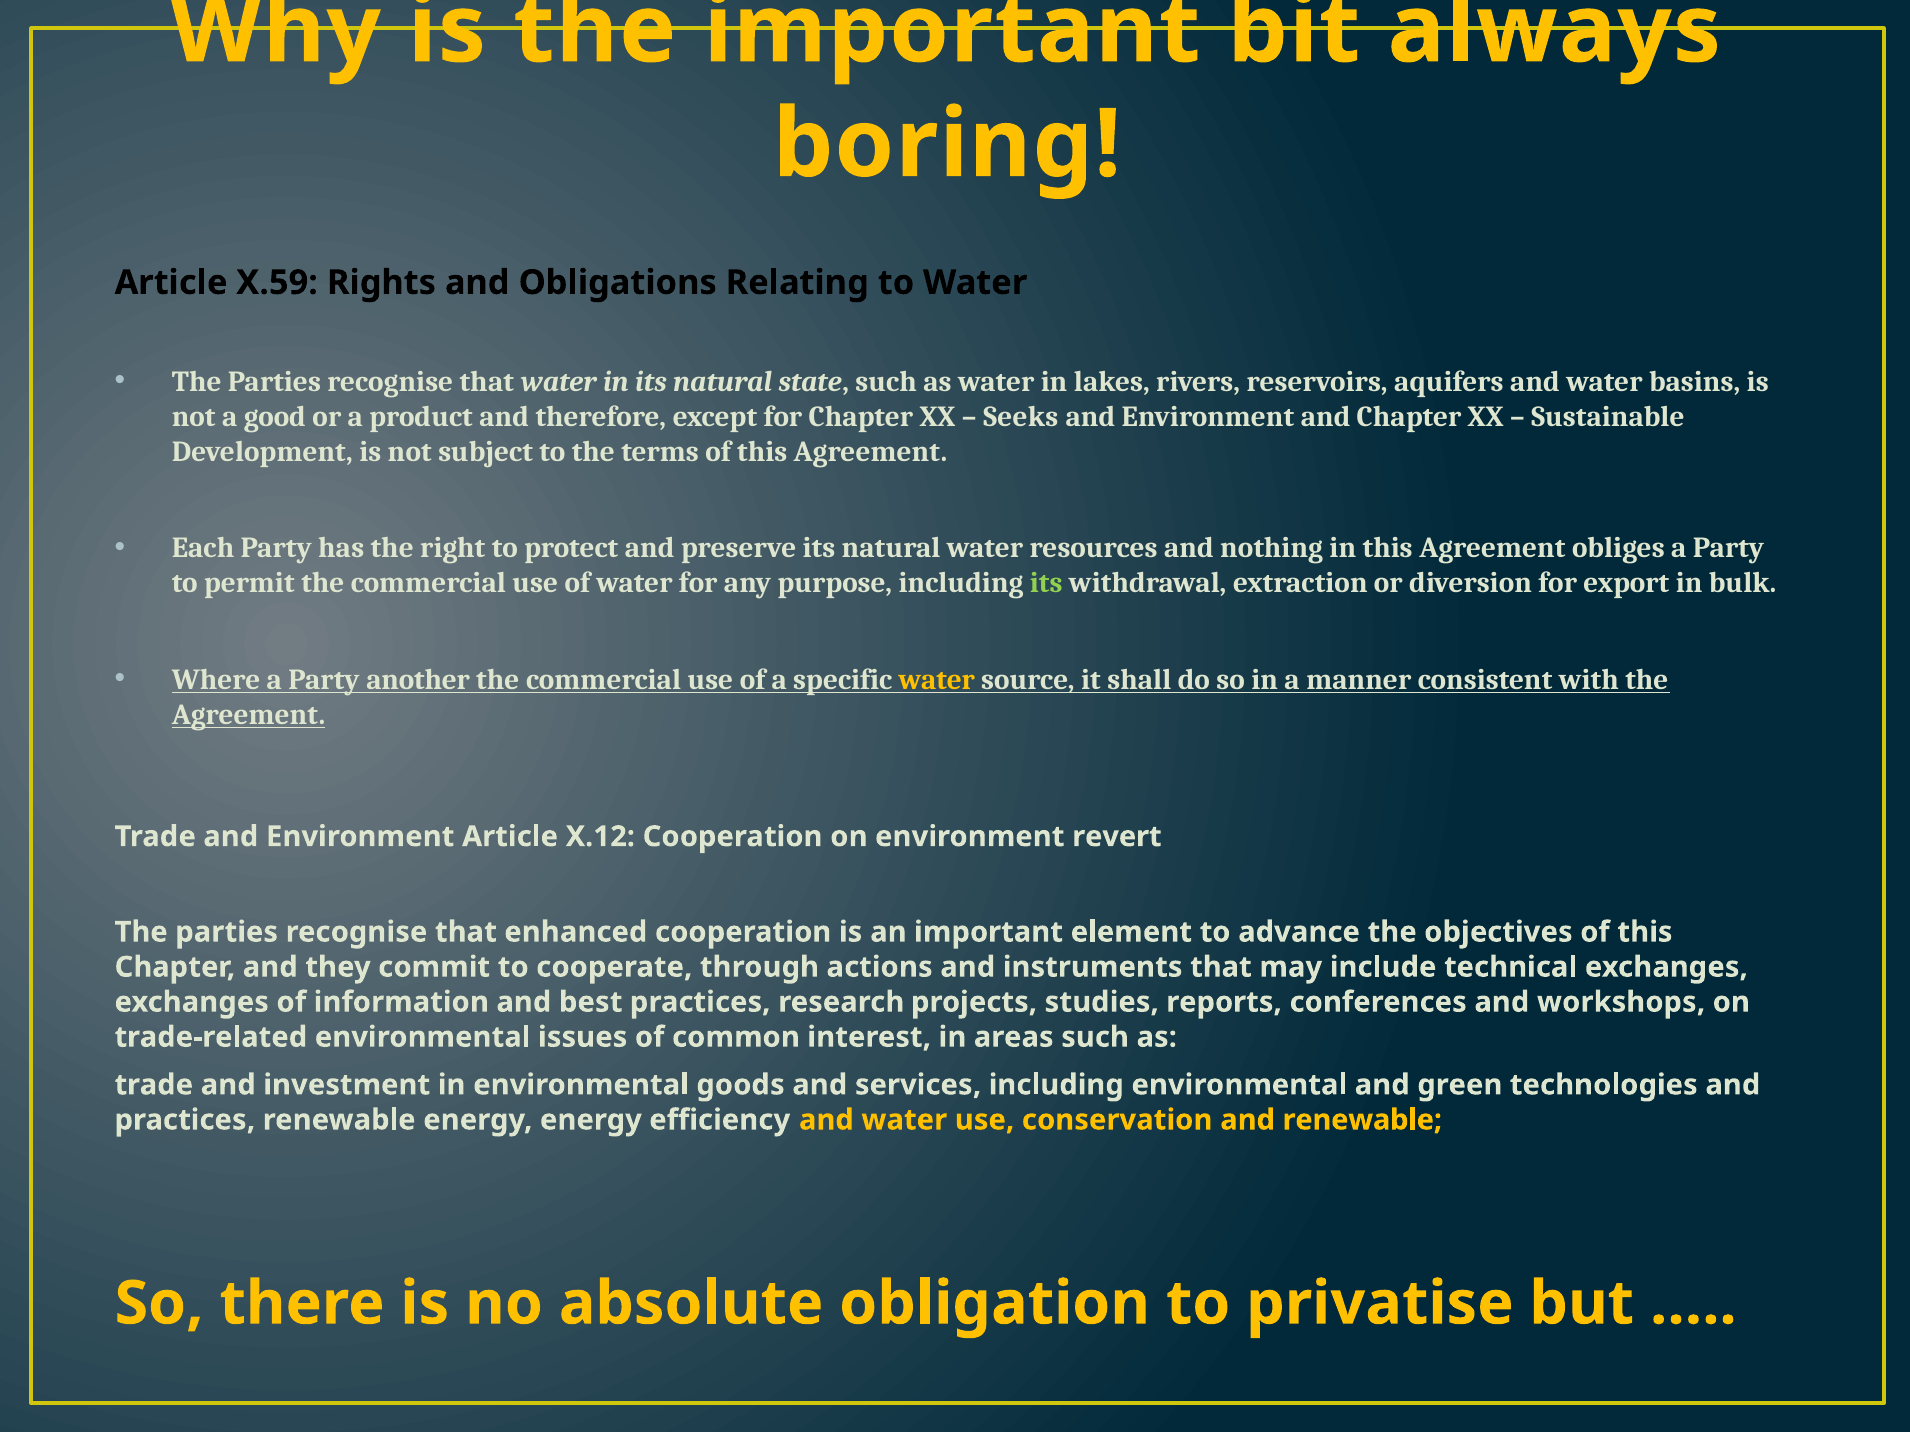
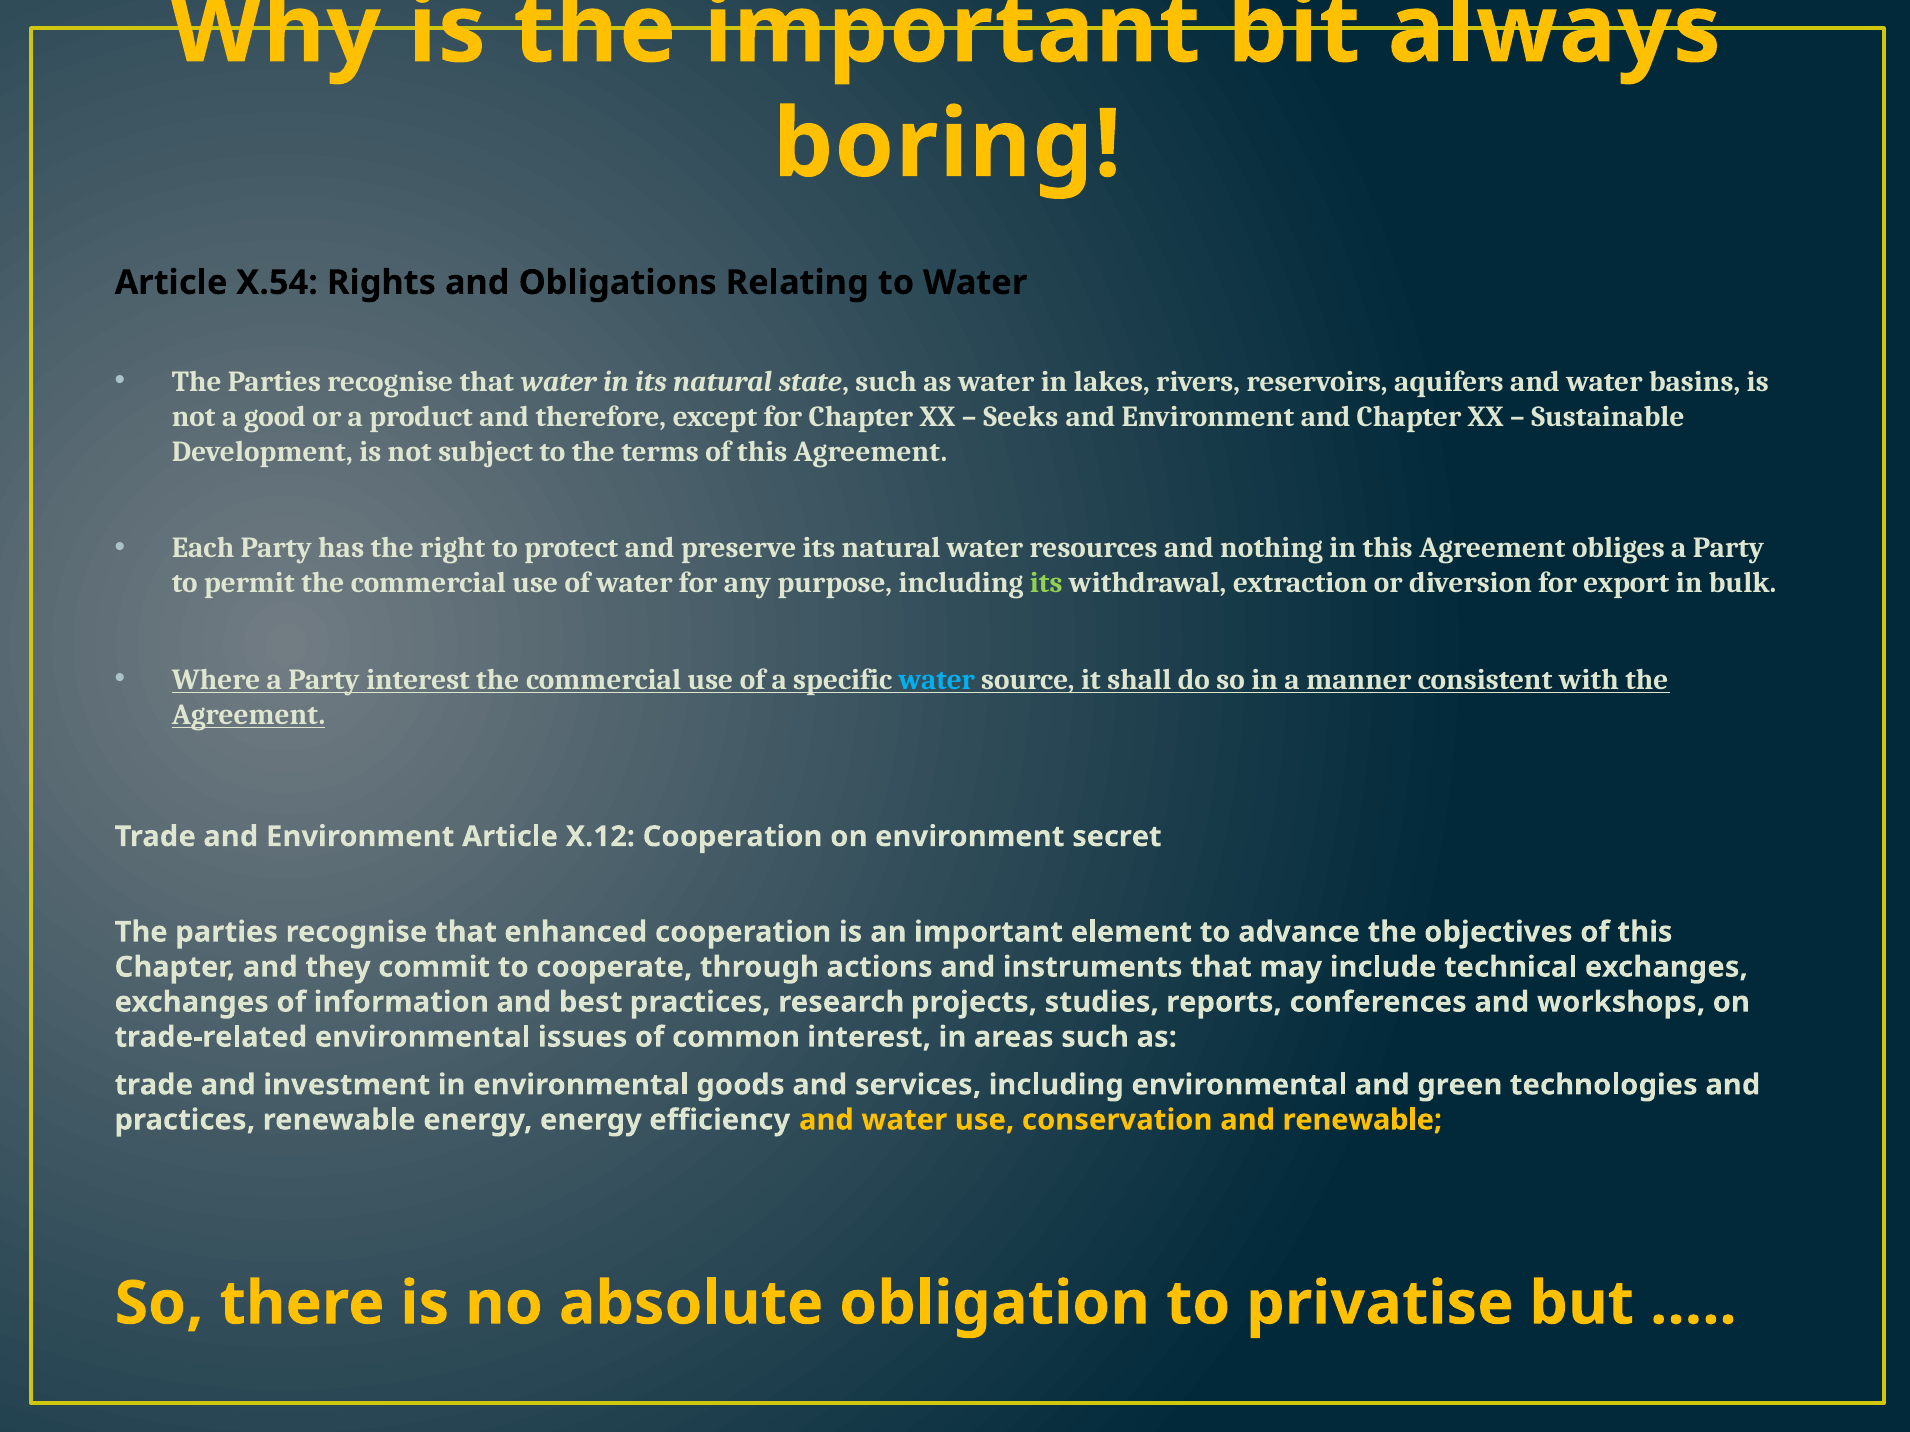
X.59: X.59 -> X.54 (277, 283)
Party another: another -> interest (418, 680)
water colour: yellow -> light blue (937, 680)
revert: revert -> secret (1117, 837)
